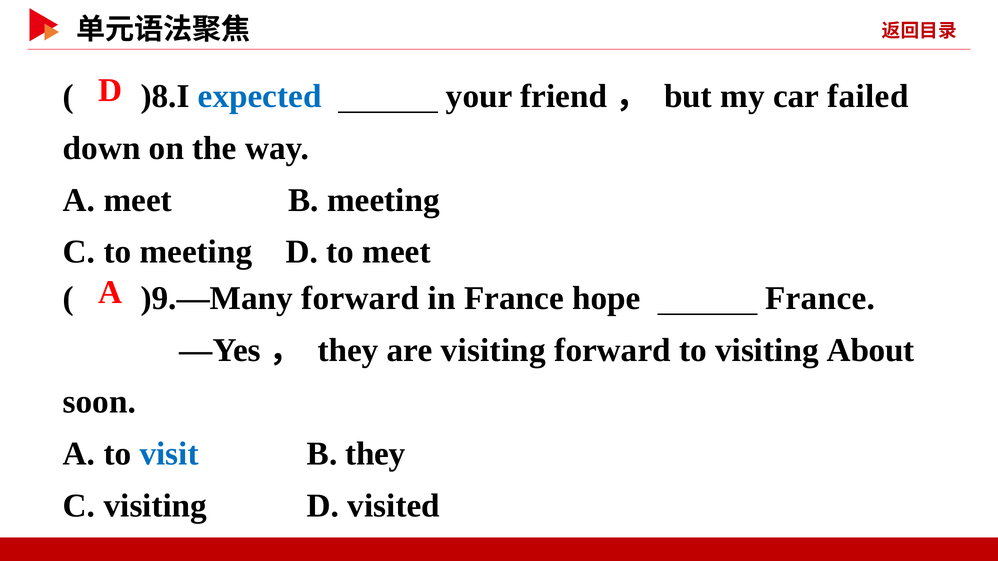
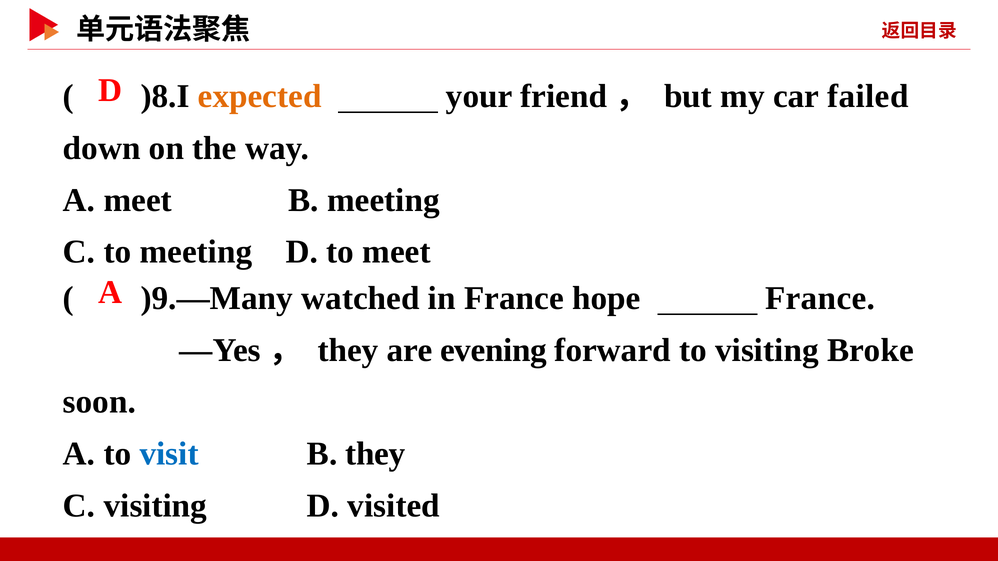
expected colour: blue -> orange (260, 96)
)9.—Many forward: forward -> watched (361, 298)
are visiting: visiting -> evening (494, 350)
About: About -> Broke (870, 350)
